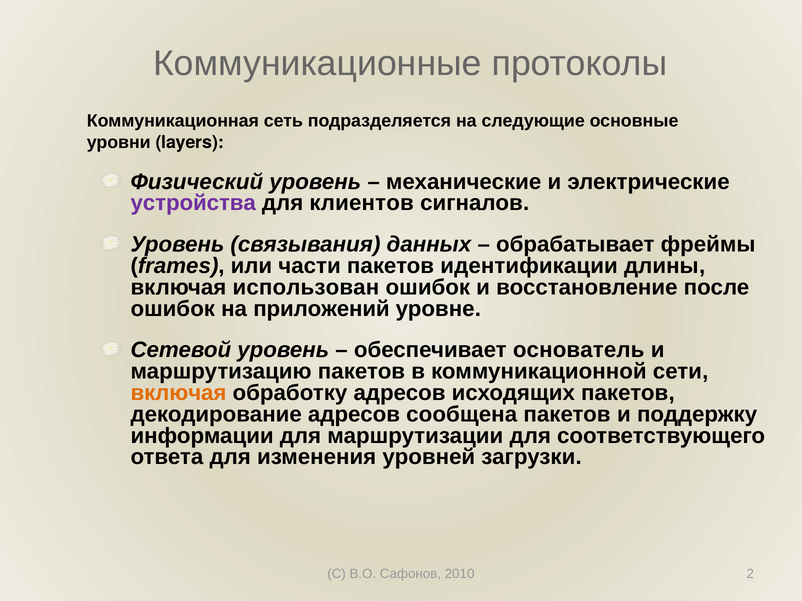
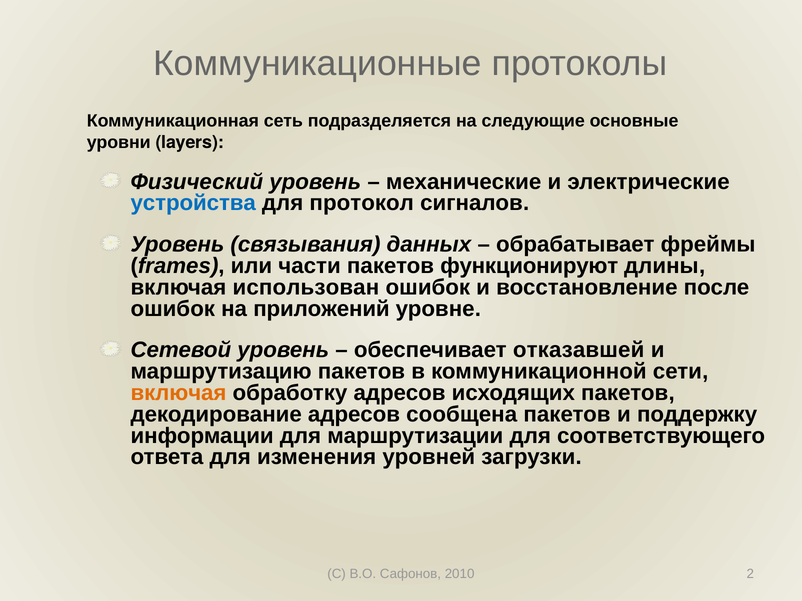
устройства colour: purple -> blue (193, 203)
клиентов: клиентов -> протокол (362, 203)
идентификации: идентификации -> функционируют (529, 266)
основатель: основатель -> отказавшей (579, 350)
